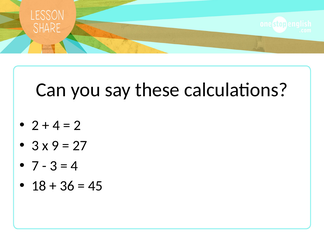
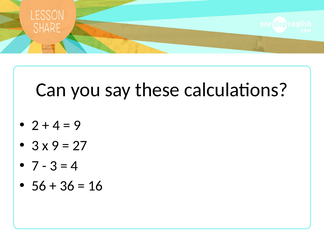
2: 2 -> 9 (77, 125)
18: 18 -> 56 (39, 186)
45: 45 -> 16 (95, 186)
